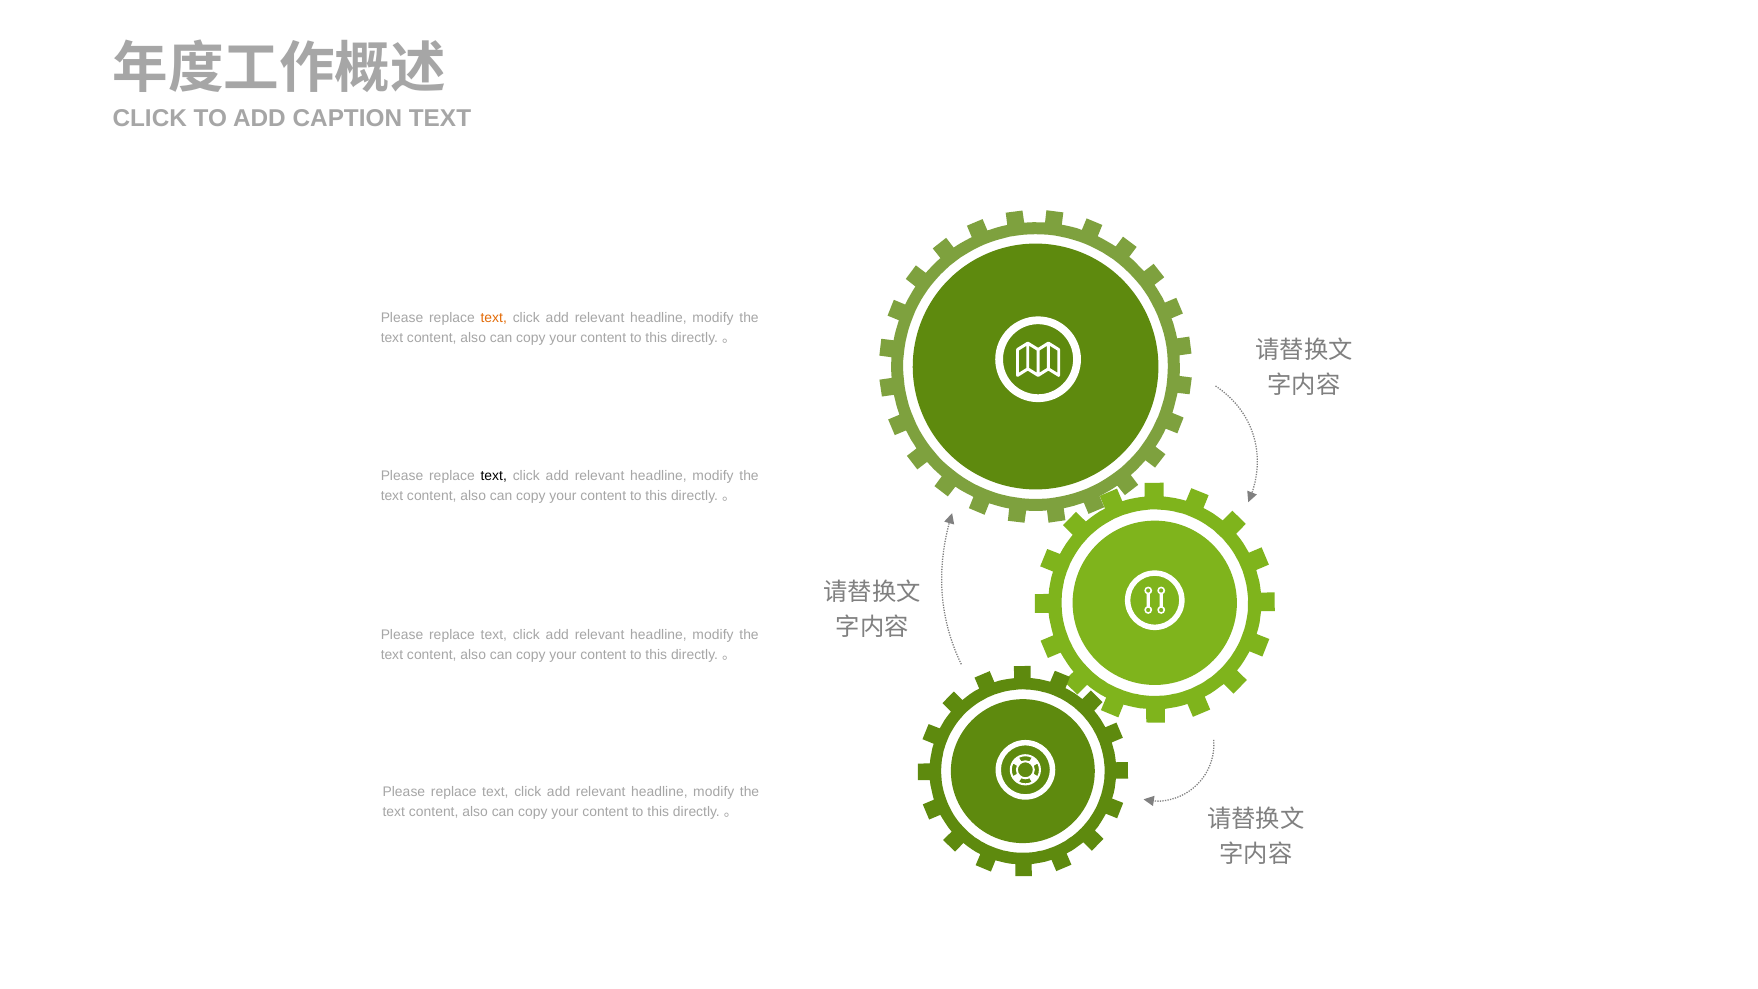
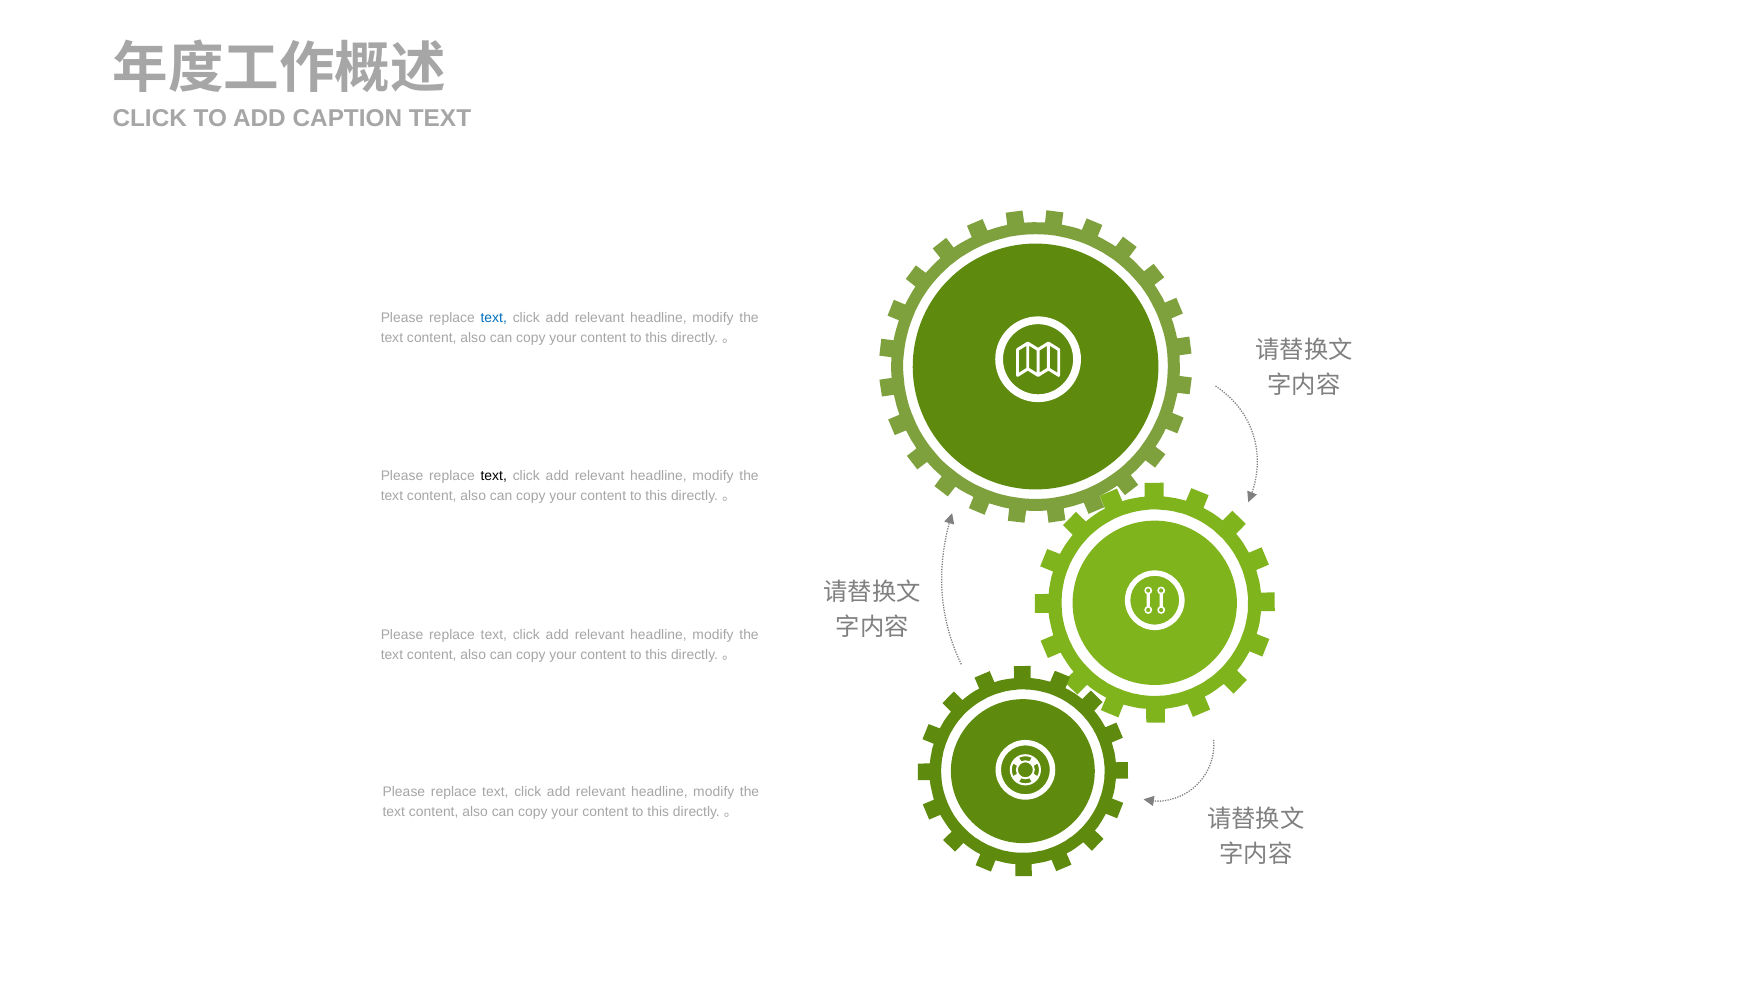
text colour: orange -> blue (494, 318)
